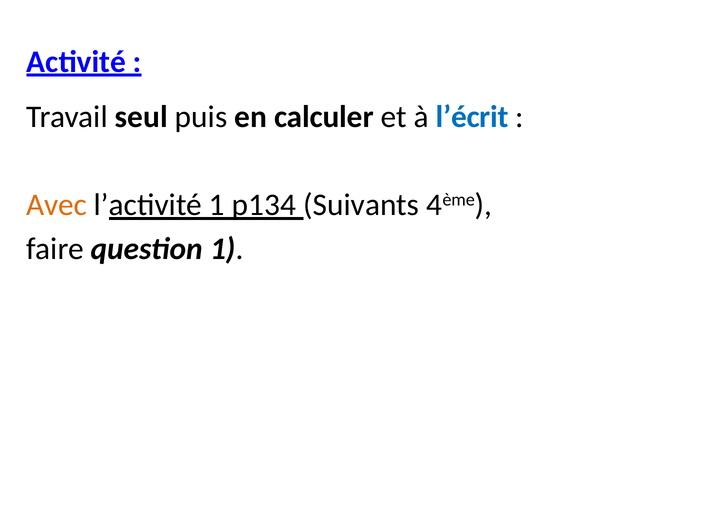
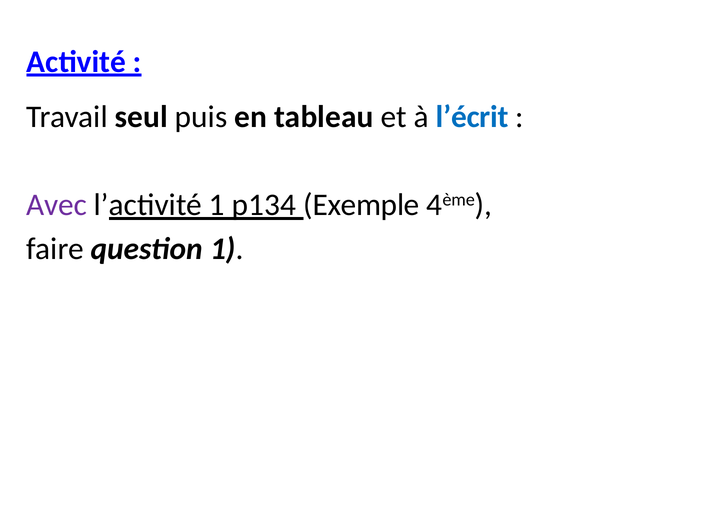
calculer: calculer -> tableau (324, 117)
Avec colour: orange -> purple (57, 205)
Suivants: Suivants -> Exemple (361, 205)
